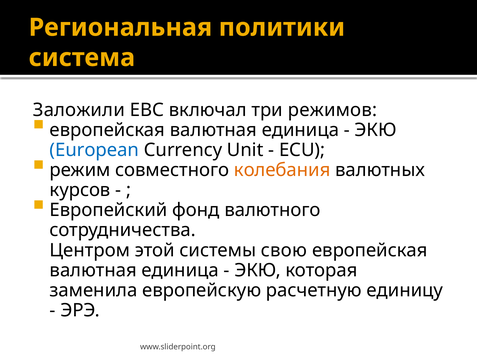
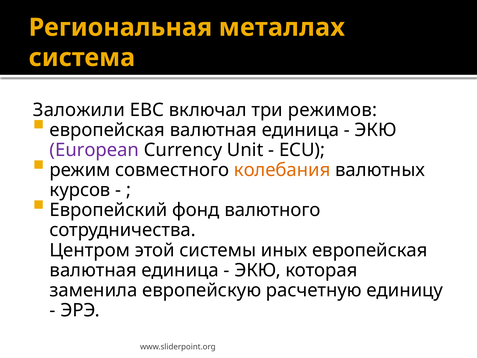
политики: политики -> металлах (282, 27)
European colour: blue -> purple (94, 150)
свою: свою -> иных (284, 250)
